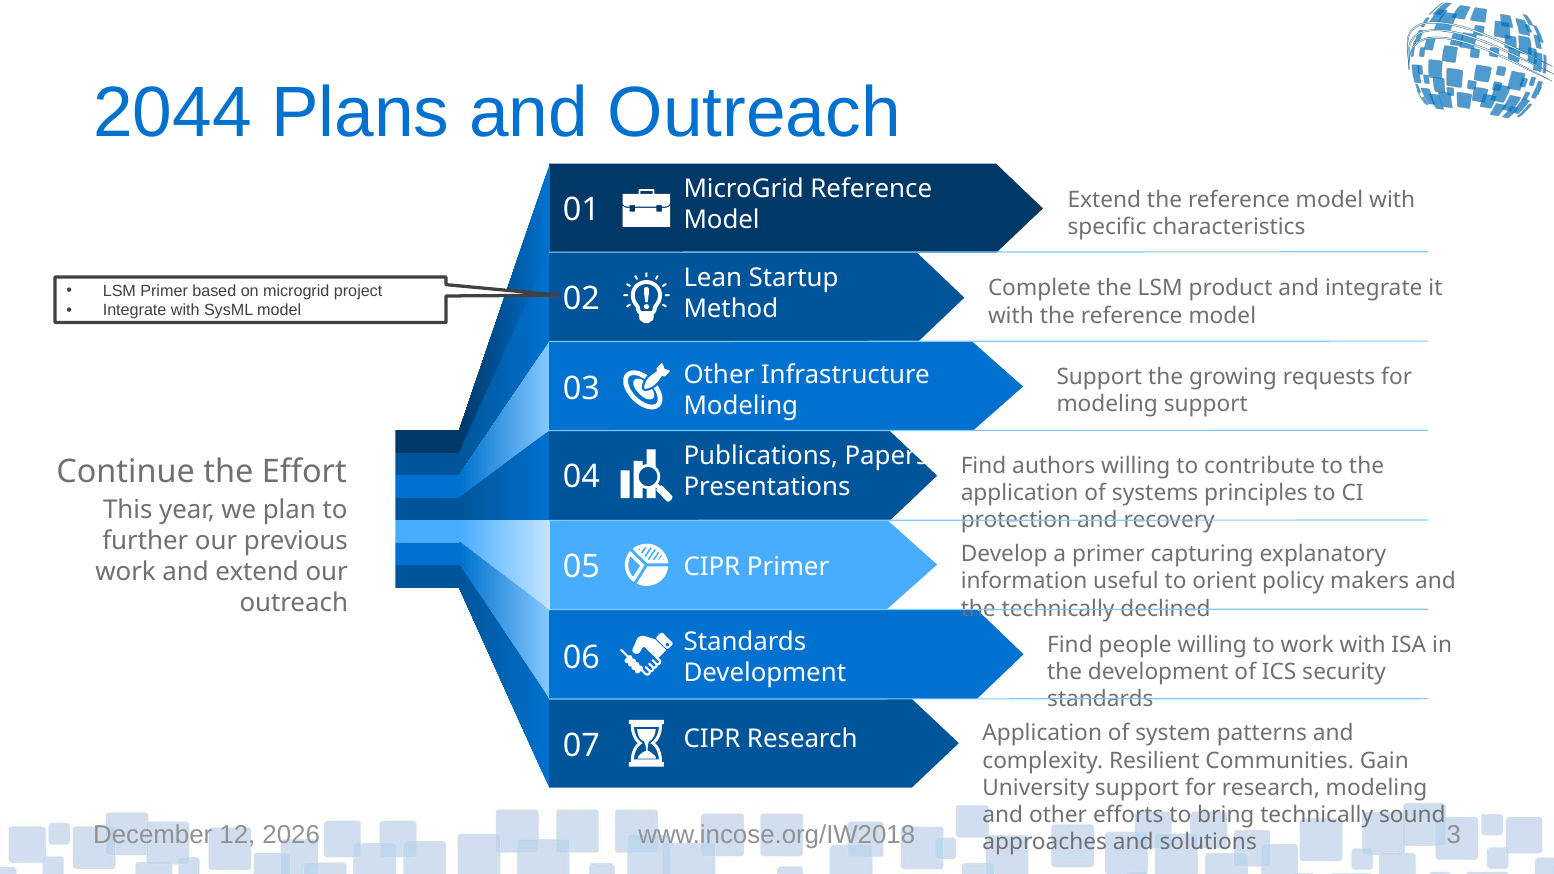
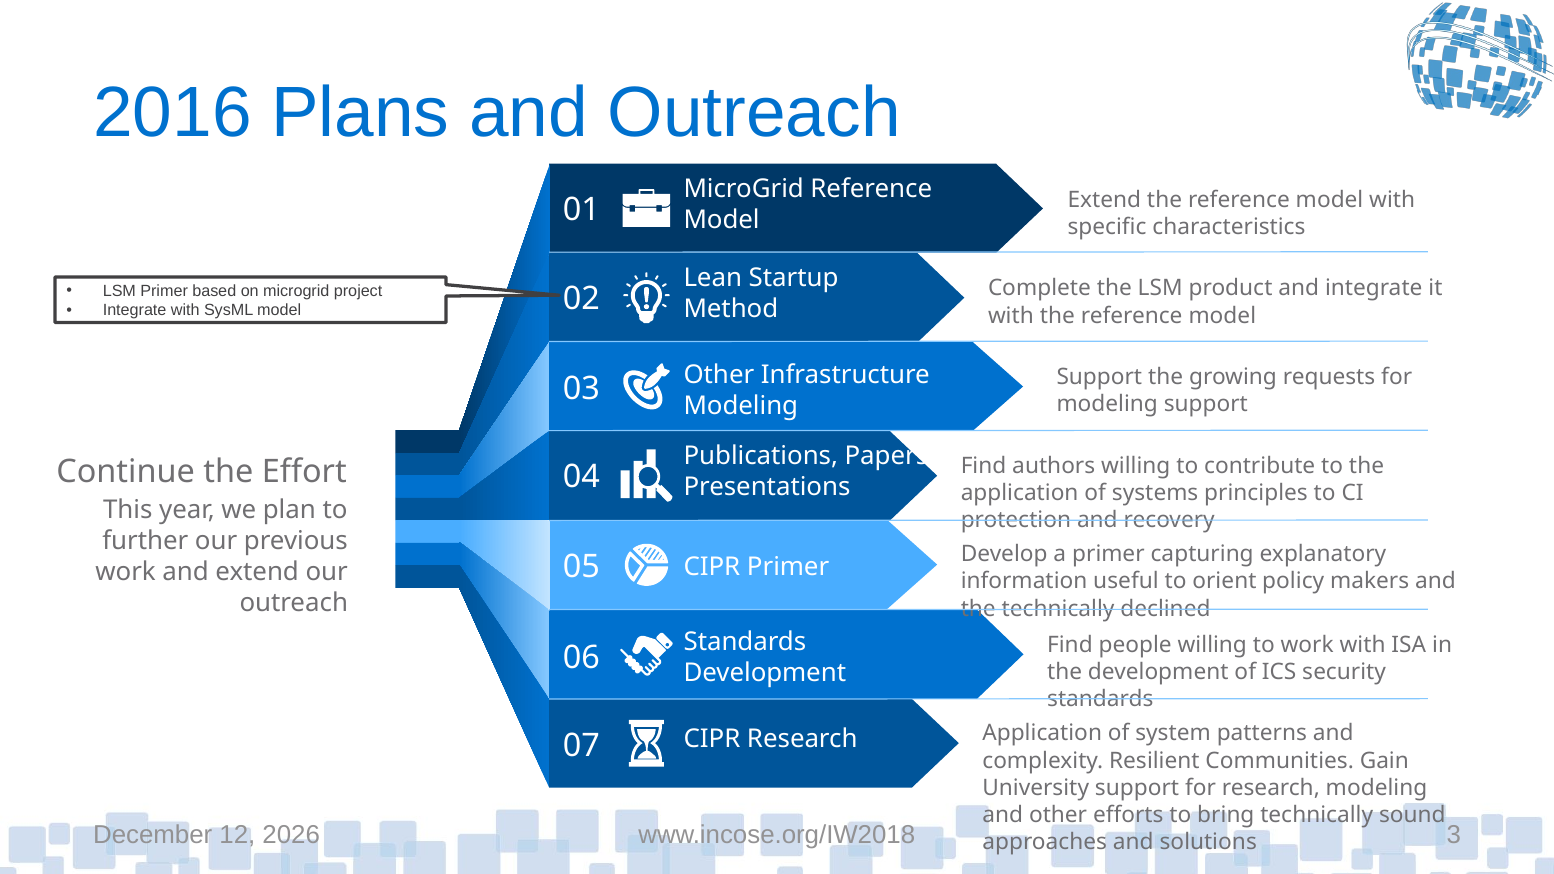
2044: 2044 -> 2016 (172, 113)
